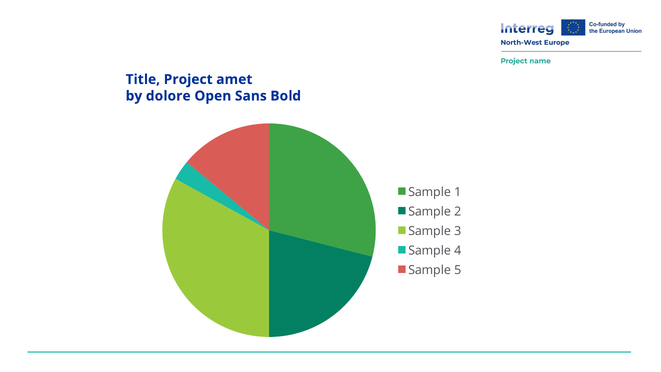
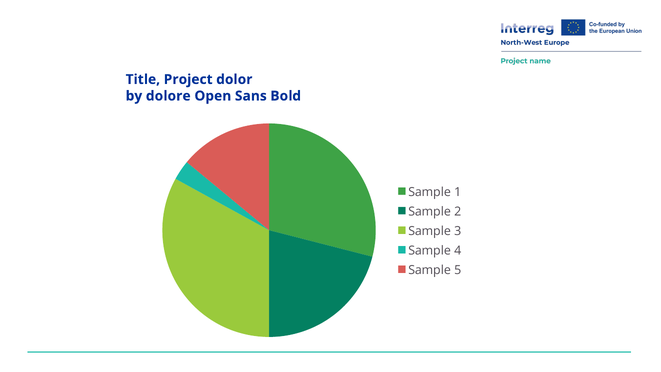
amet: amet -> dolor (234, 79)
